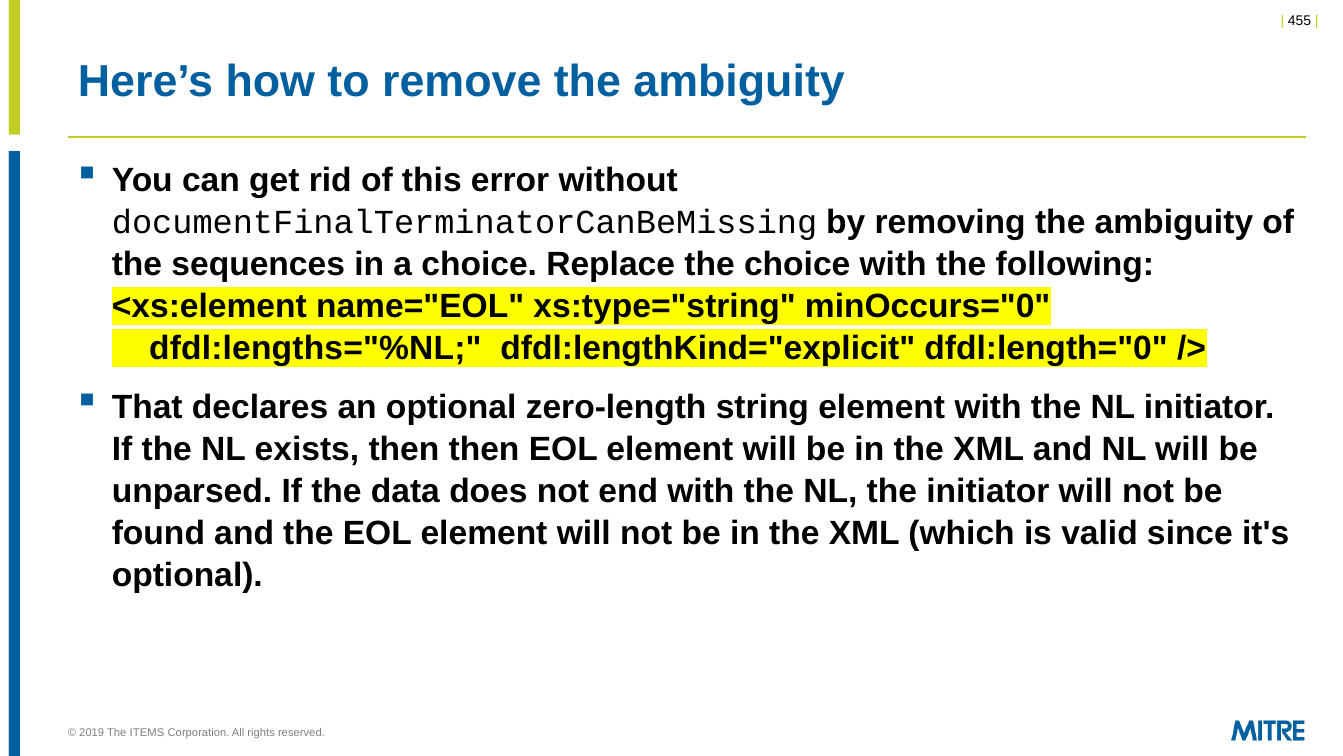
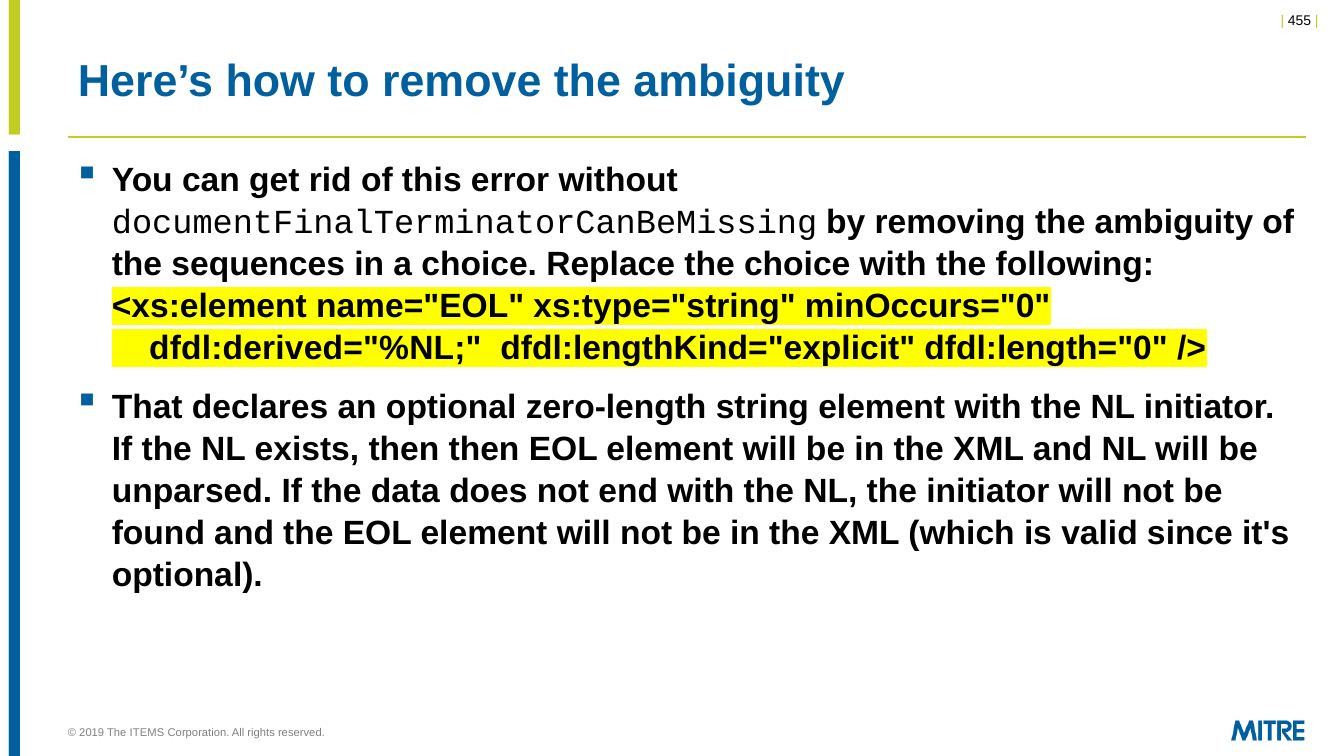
dfdl:lengths="%NL: dfdl:lengths="%NL -> dfdl:derived="%NL (315, 348)
